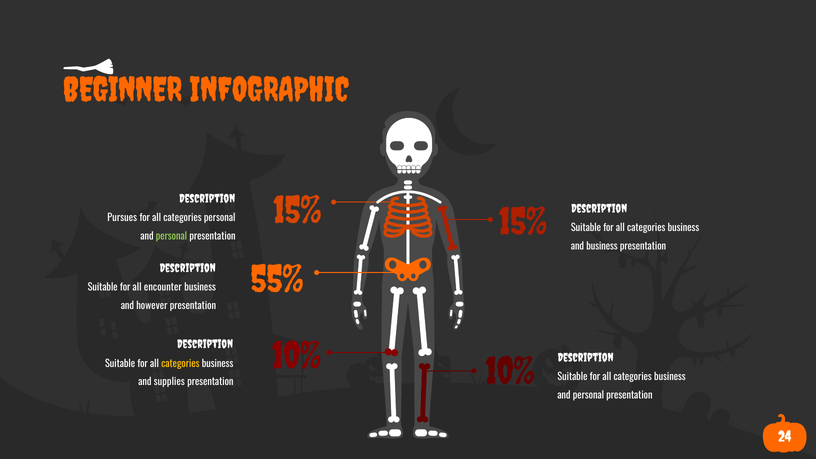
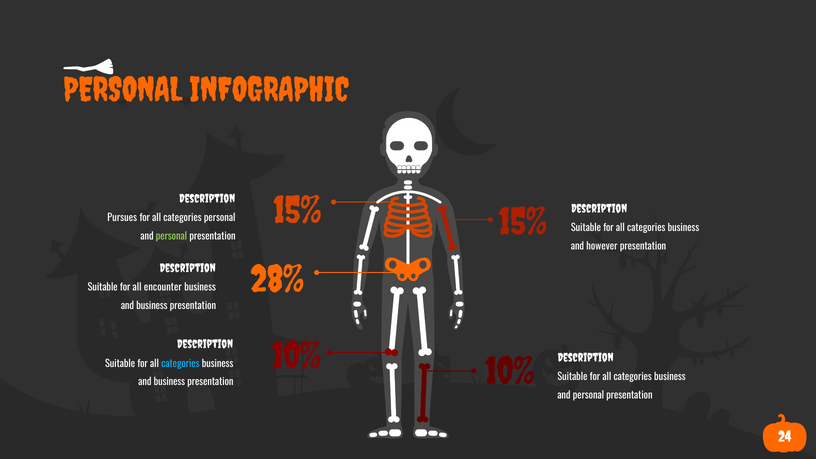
BEGINNER: BEGINNER -> PERSONAL (123, 90)
and business: business -> however (602, 246)
55%: 55% -> 28% (277, 280)
however: however -> business (152, 306)
categories colour: yellow -> light blue (180, 364)
supplies: supplies -> business (169, 382)
